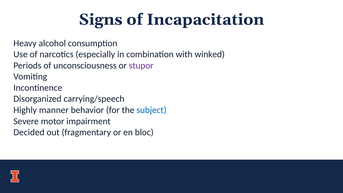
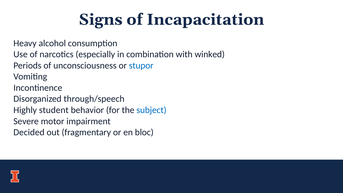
stupor colour: purple -> blue (141, 65)
carrying/speech: carrying/speech -> through/speech (94, 99)
manner: manner -> student (54, 110)
